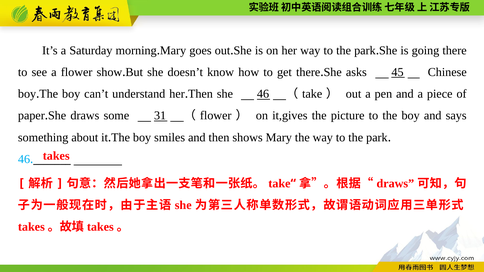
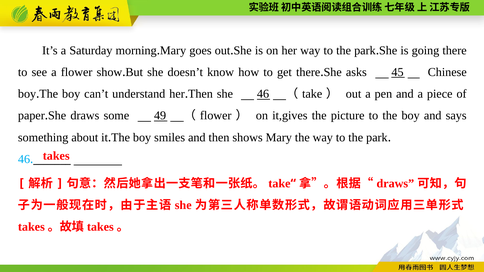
31: 31 -> 49 (160, 116)
